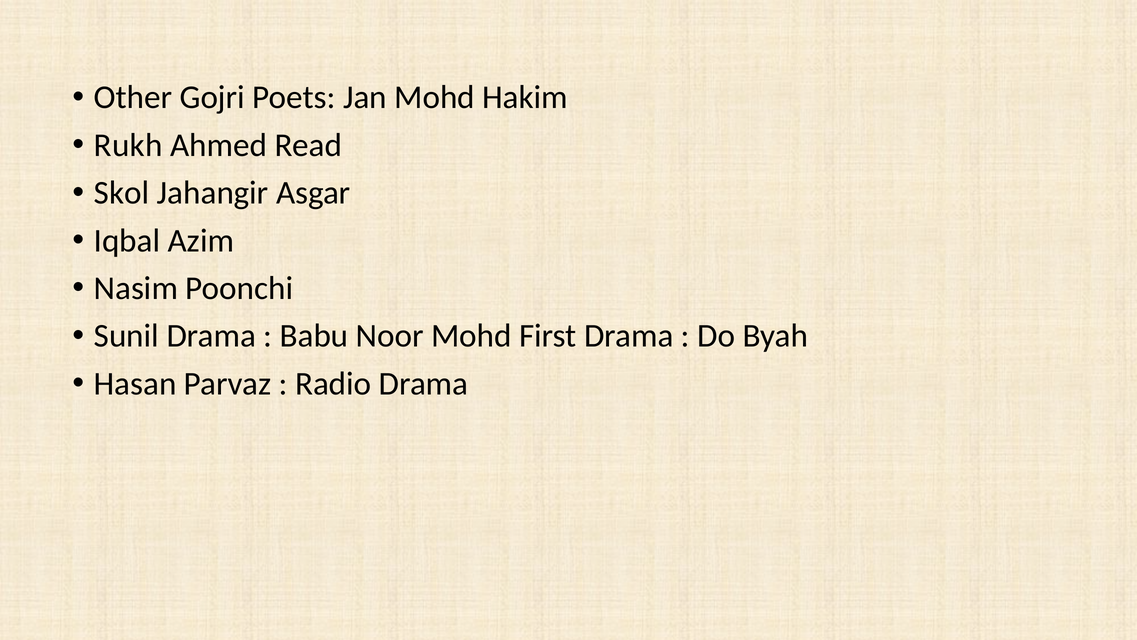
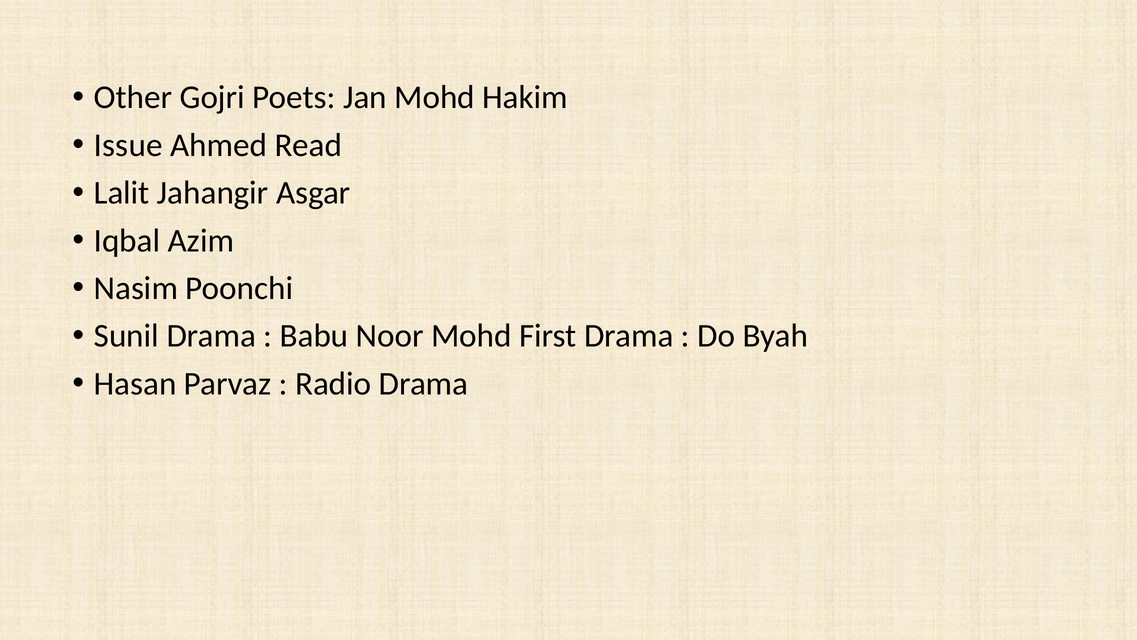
Rukh: Rukh -> Issue (128, 145)
Skol: Skol -> Lalit (122, 193)
